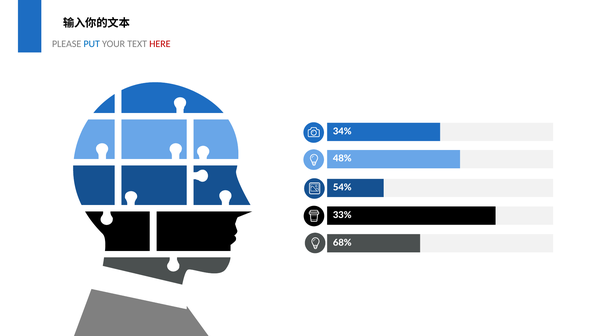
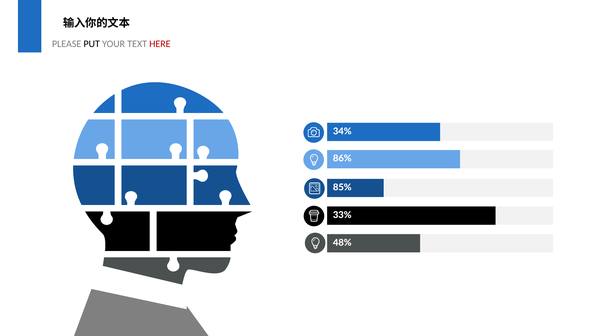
PUT colour: blue -> black (92, 44)
48%: 48% -> 86% (342, 159)
54%: 54% -> 85% (342, 188)
68%: 68% -> 48% (342, 243)
